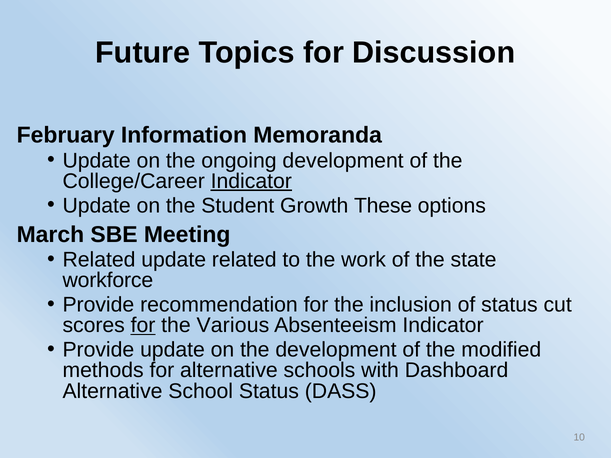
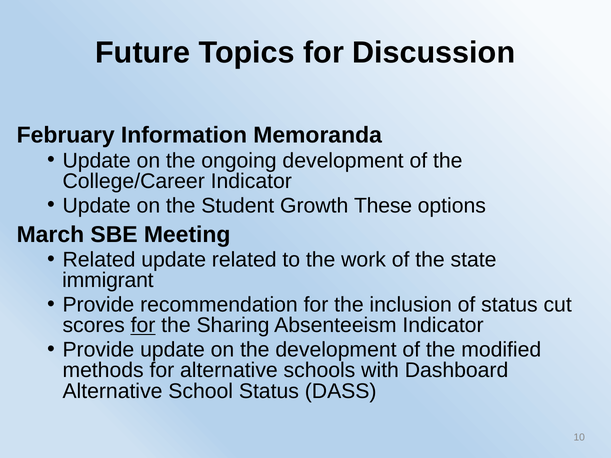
Indicator underline: present -> none (251, 181)
workforce: workforce -> immigrant (108, 281)
Various: Various -> Sharing (233, 326)
